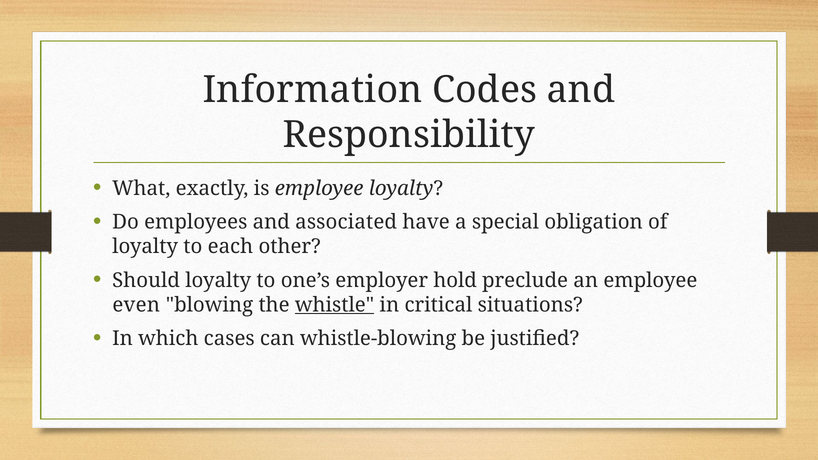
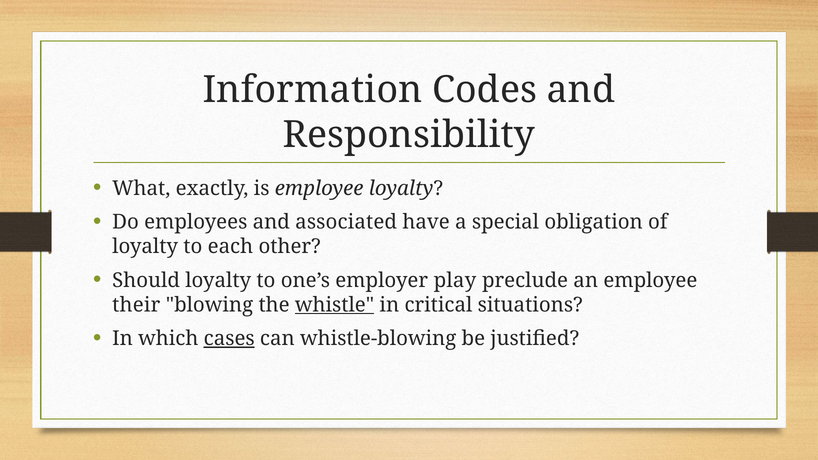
hold: hold -> play (455, 280)
even: even -> their (136, 305)
cases underline: none -> present (229, 339)
